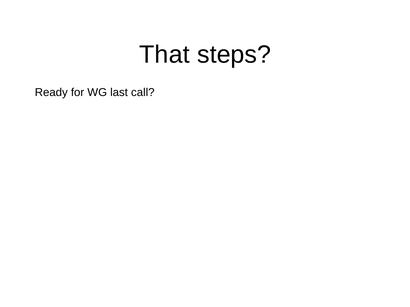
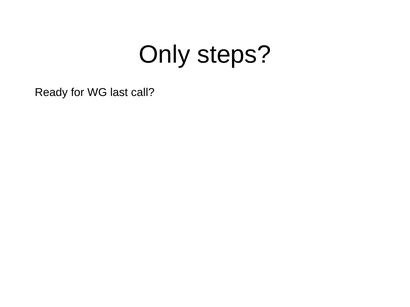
That: That -> Only (165, 55)
